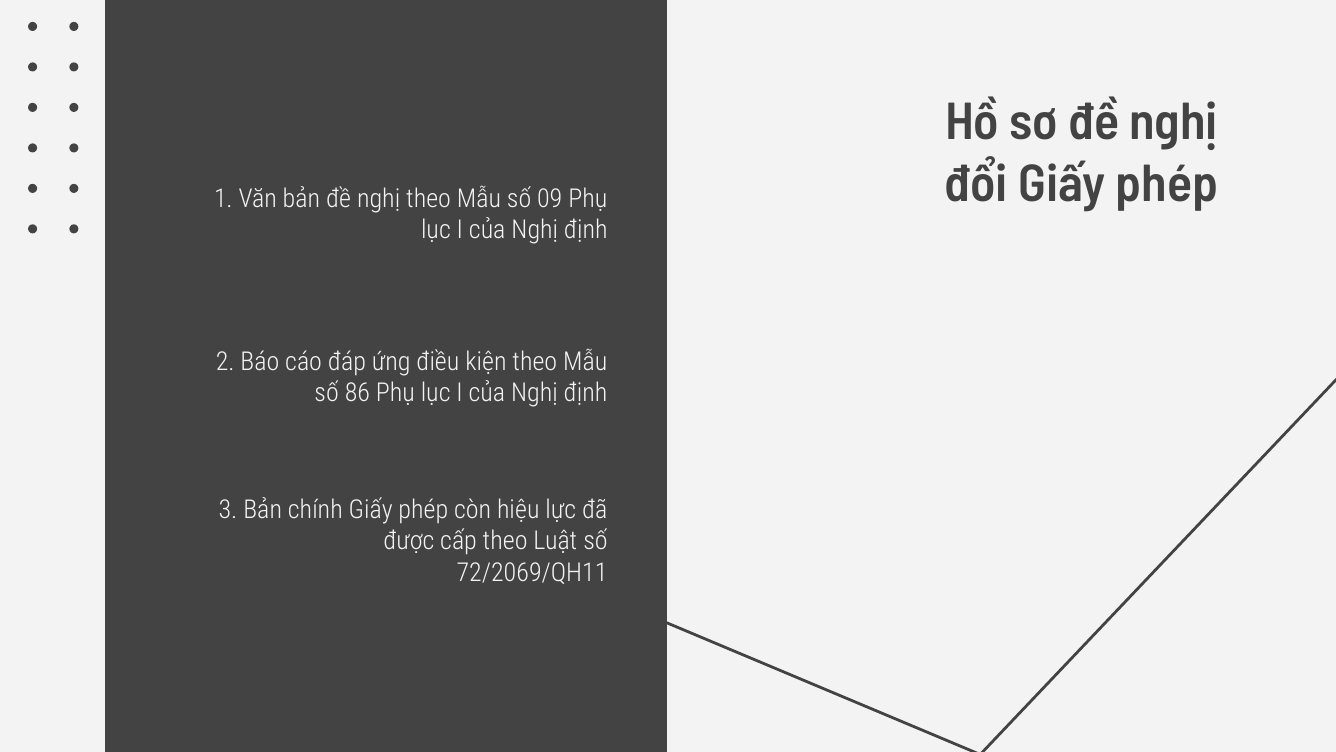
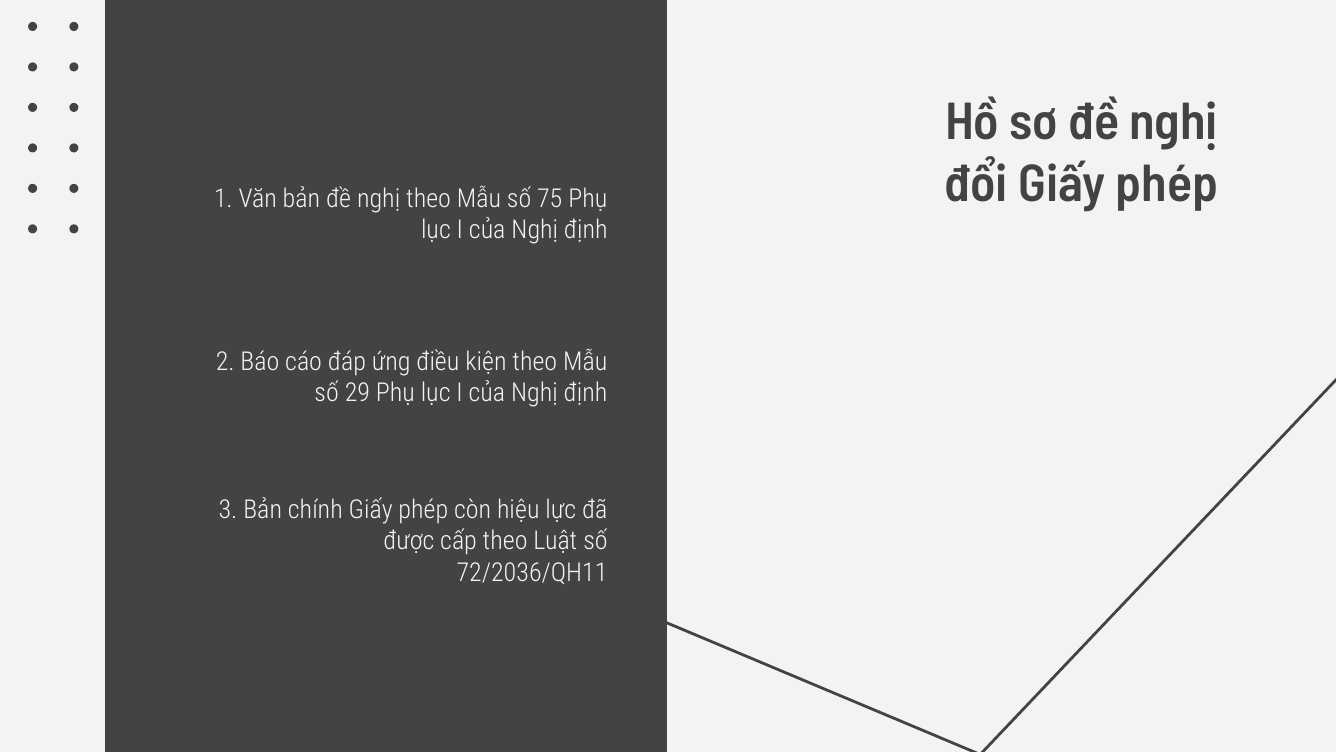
09: 09 -> 75 (550, 198)
86: 86 -> 29 (357, 393)
72/2069/QH11: 72/2069/QH11 -> 72/2036/QH11 (532, 572)
